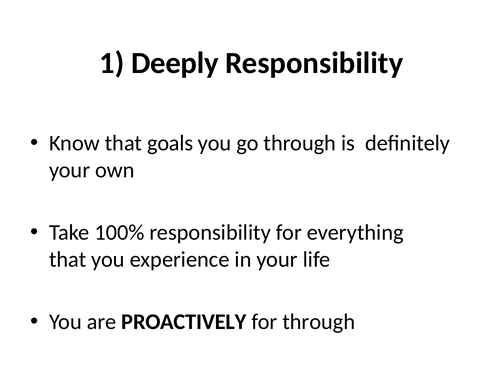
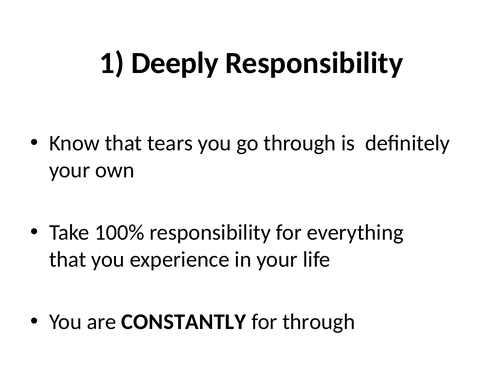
goals: goals -> tears (170, 143)
PROACTIVELY: PROACTIVELY -> CONSTANTLY (184, 322)
